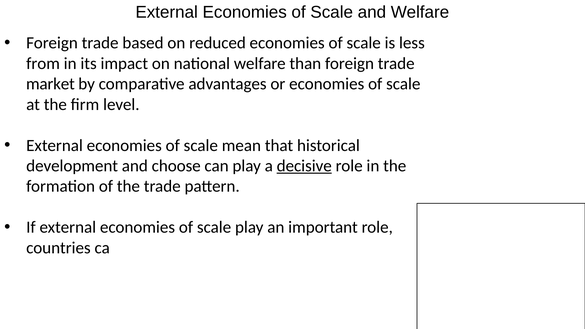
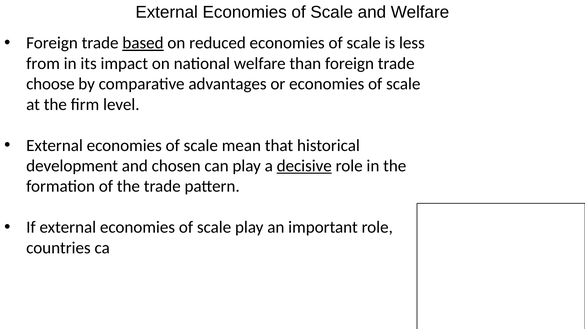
based underline: none -> present (143, 43)
market: market -> choose (50, 84)
choose: choose -> chosen (176, 166)
